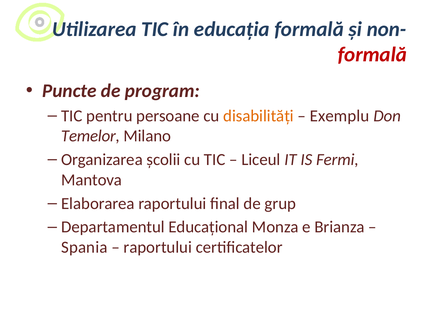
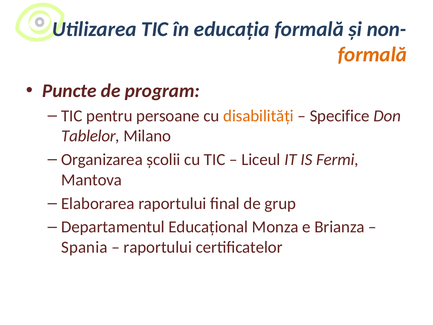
formală colour: red -> orange (372, 55)
Exemplu: Exemplu -> Specifice (340, 116)
Temelor: Temelor -> Tablelor (90, 136)
